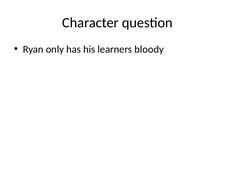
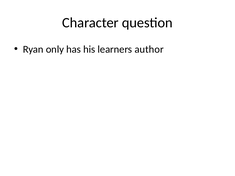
bloody: bloody -> author (149, 49)
